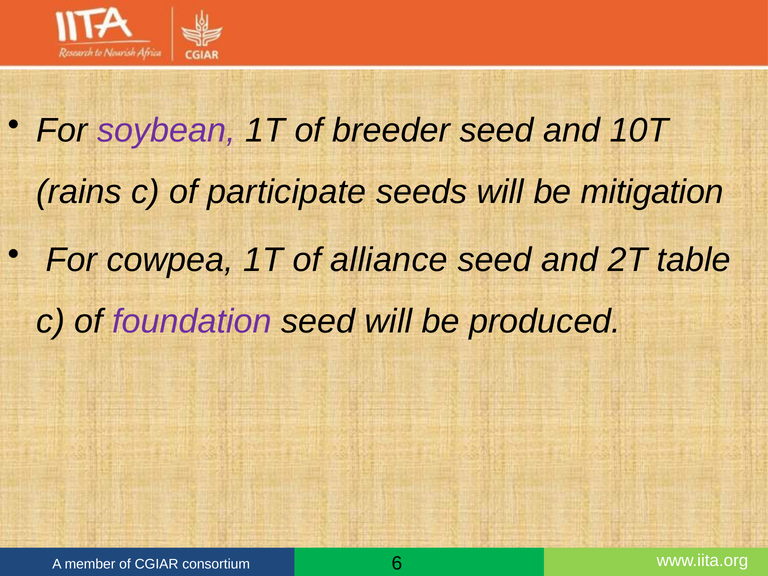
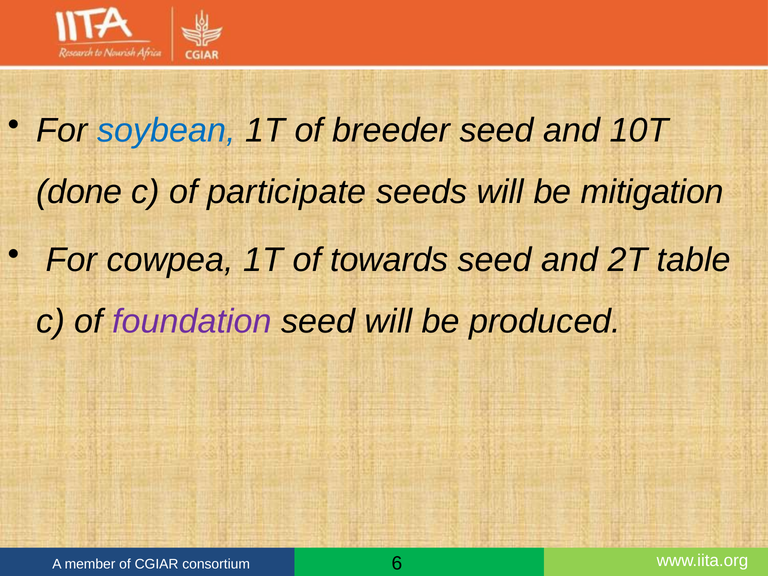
soybean colour: purple -> blue (166, 130)
rains: rains -> done (79, 192)
alliance: alliance -> towards (389, 260)
